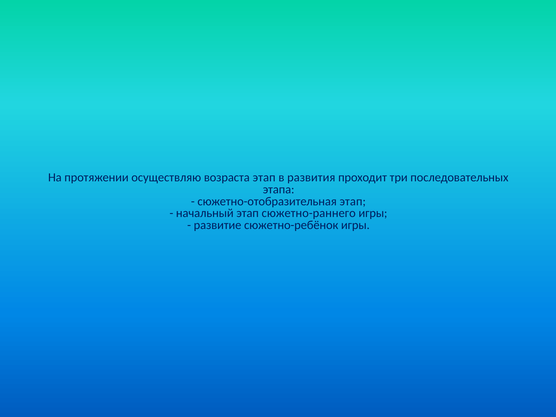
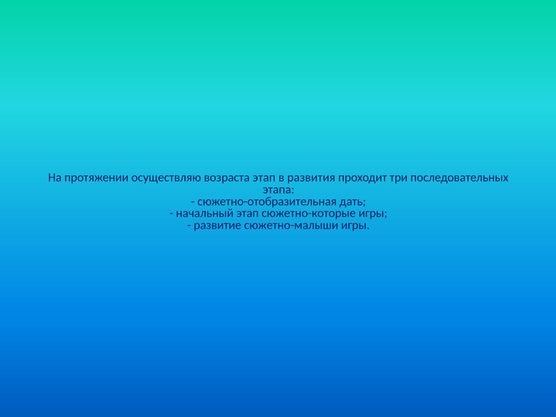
сюжетно-отобразительная этап: этап -> дать (353, 201)
сюжетно-раннего: сюжетно-раннего -> сюжетно-которые (309, 213)
сюжетно-ребёнок: сюжетно-ребёнок -> сюжетно-малыши (291, 225)
